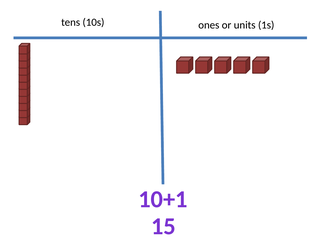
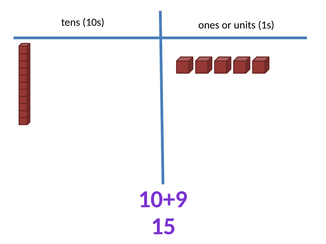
10+1: 10+1 -> 10+9 (163, 200)
